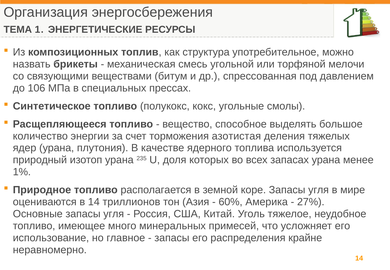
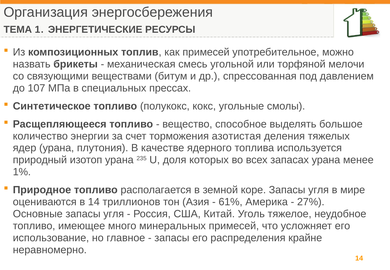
как структура: структура -> примесей (206, 52)
106: 106 -> 107 (36, 88)
60%: 60% -> 61% (231, 202)
